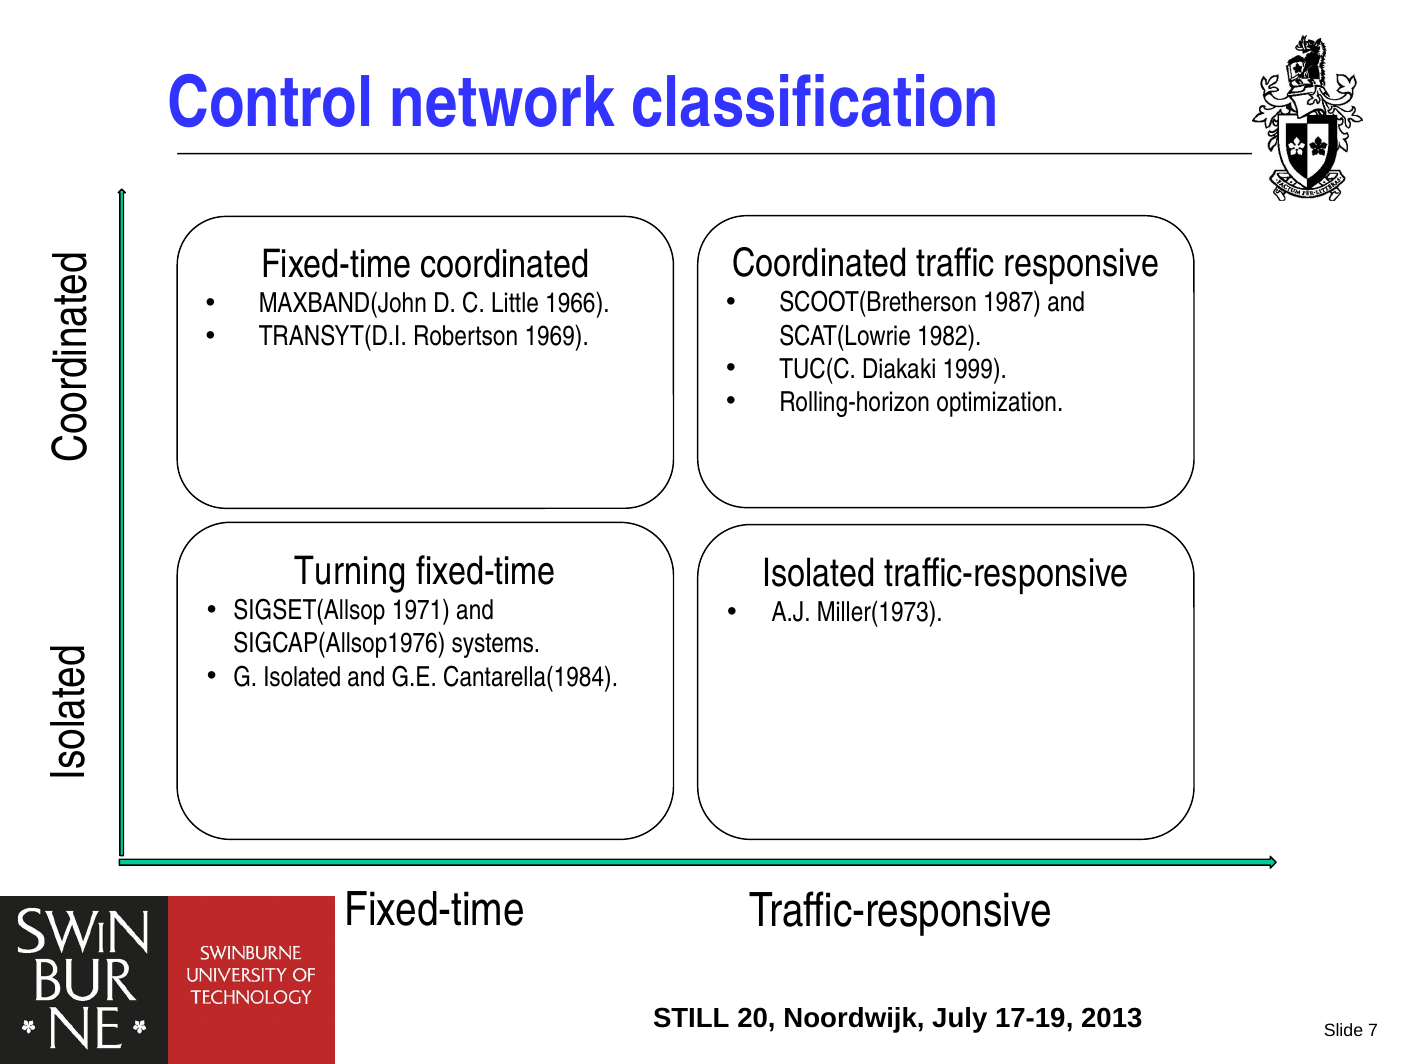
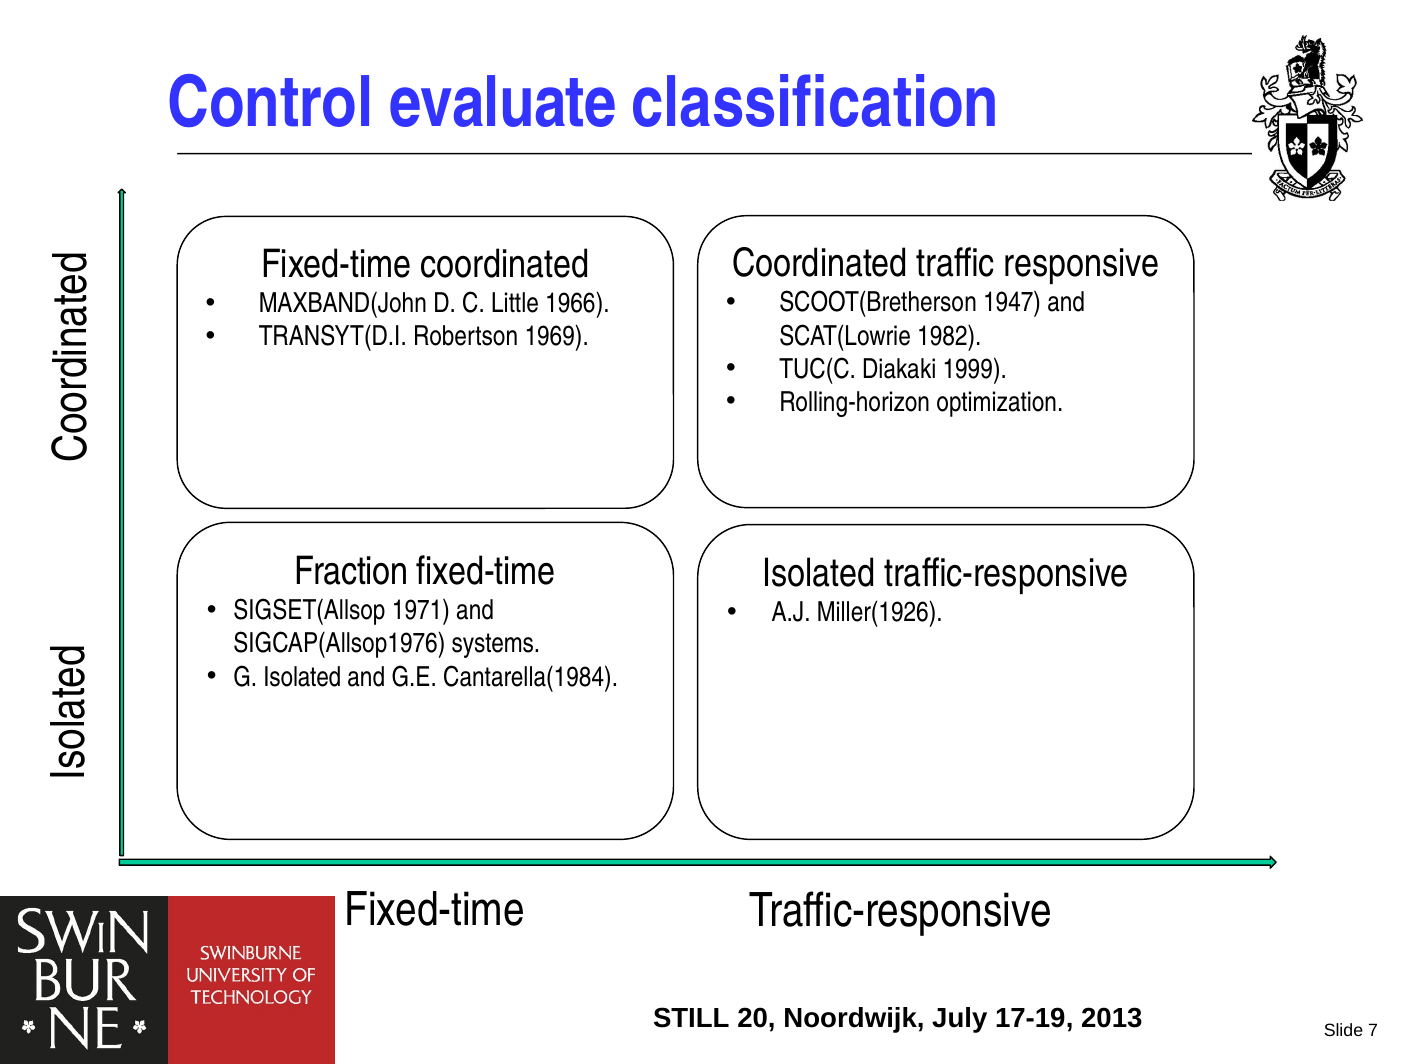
network: network -> evaluate (503, 103)
1987: 1987 -> 1947 (1012, 303)
Turning: Turning -> Fraction (351, 571)
Miller(1973: Miller(1973 -> Miller(1926 (880, 613)
